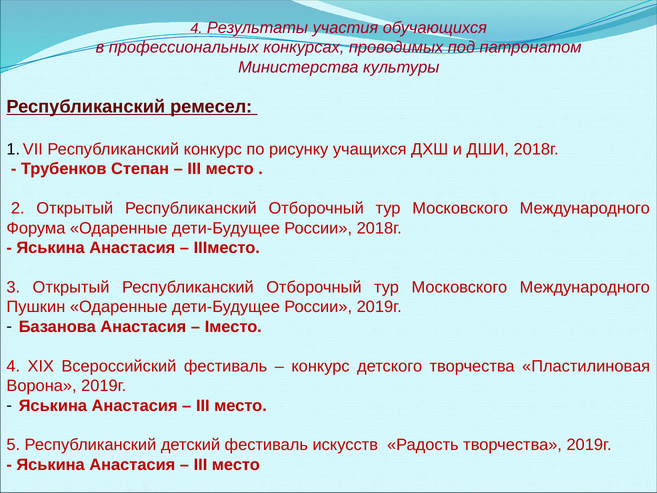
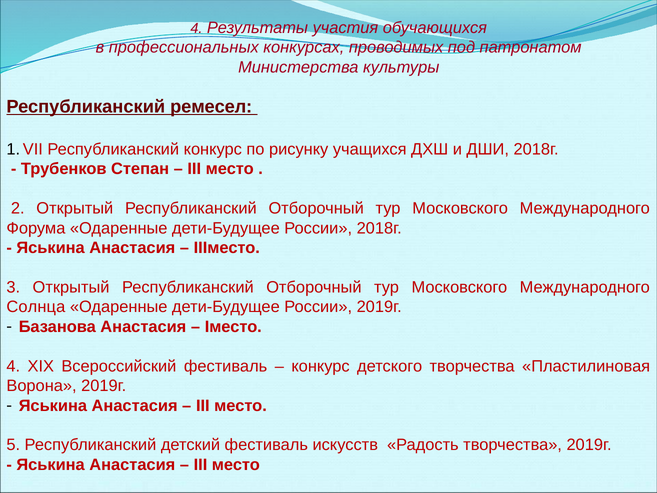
Пушкин: Пушкин -> Солнца (36, 307)
